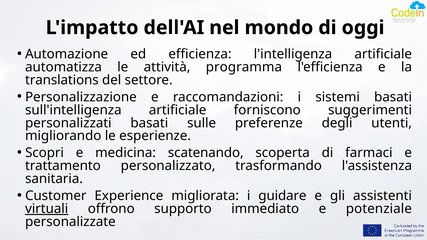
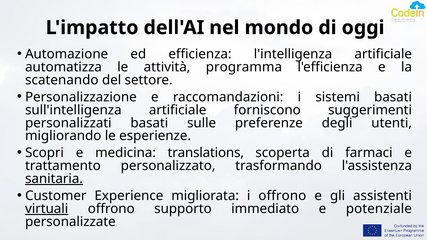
translations: translations -> scatenando (62, 80)
scatenando: scatenando -> translations (206, 153)
sanitaria underline: none -> present (54, 179)
i guidare: guidare -> offrono (282, 196)
